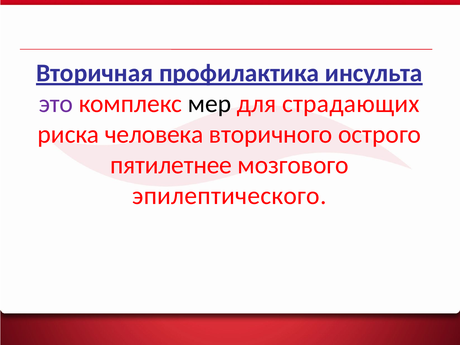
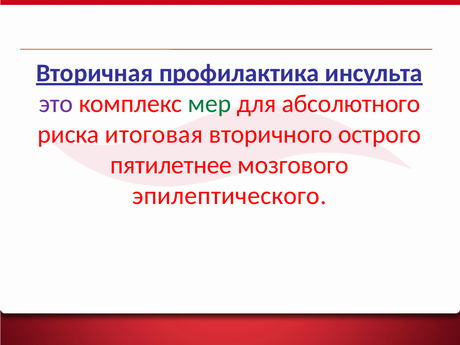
мер colour: black -> green (210, 104)
страдающих: страдающих -> абсолютного (351, 104)
человека: человека -> итоговая (154, 134)
